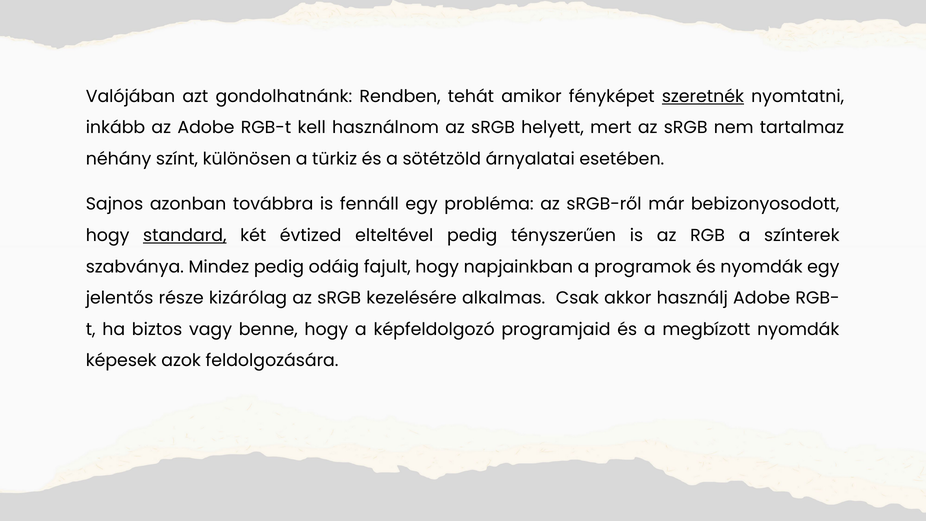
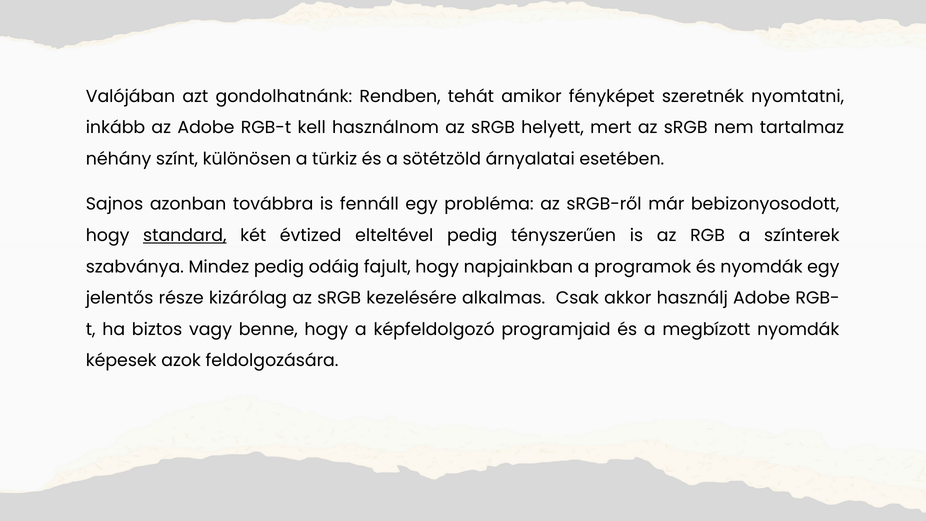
szeretnék underline: present -> none (703, 96)
